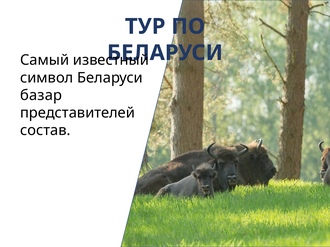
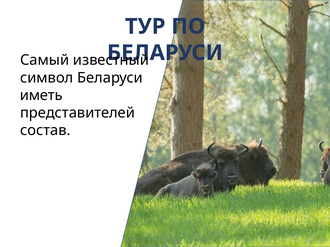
базар: базар -> иметь (41, 95)
